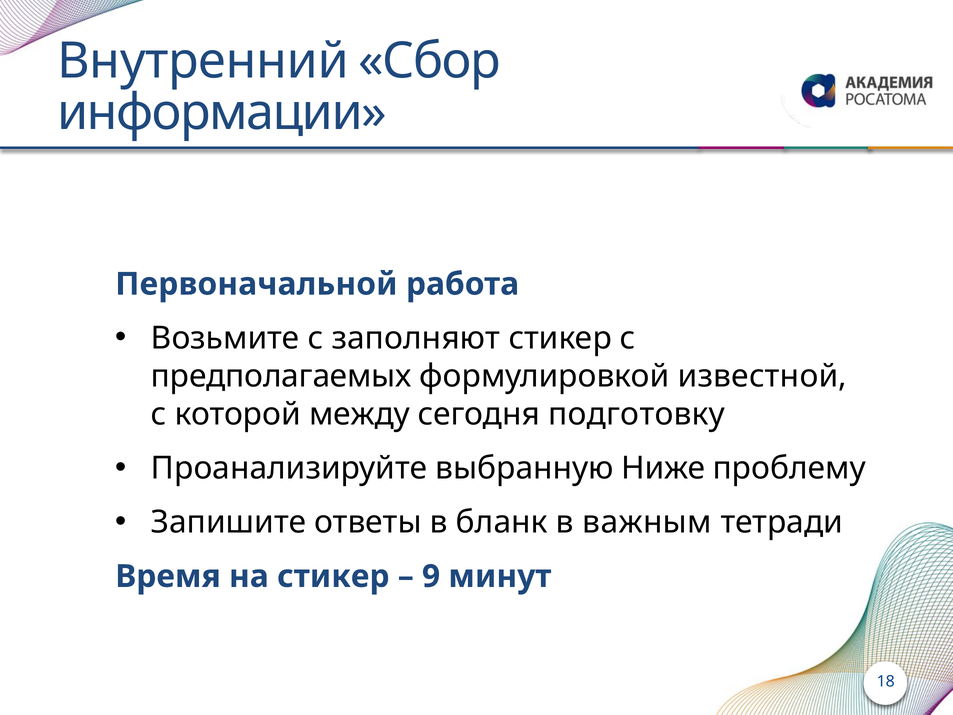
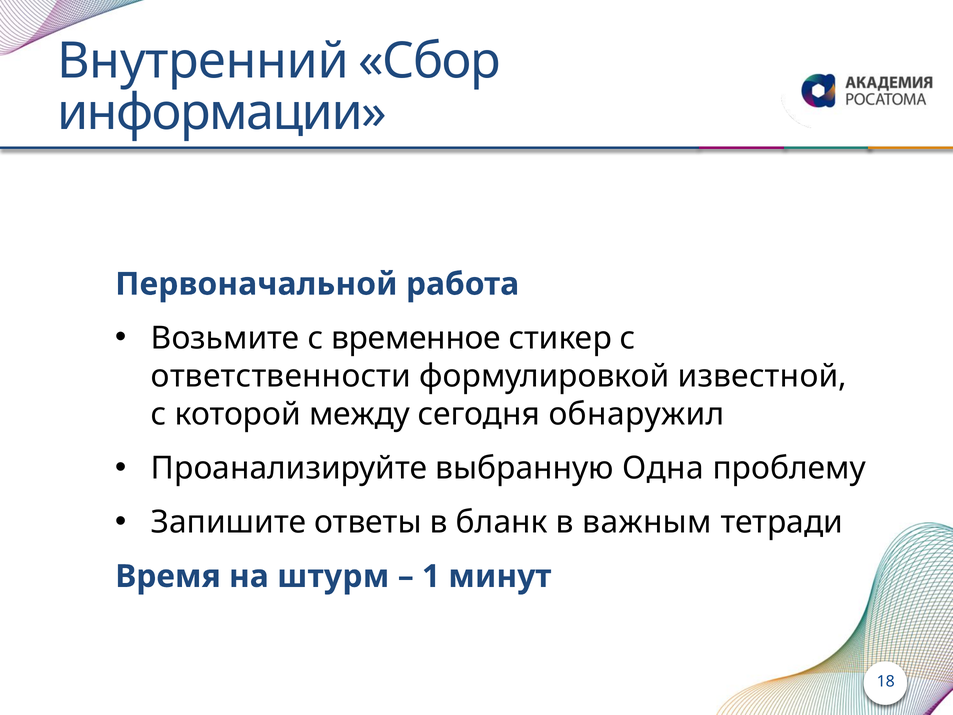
заполняют: заполняют -> временное (416, 338)
предполагаемых: предполагаемых -> ответственности (281, 376)
подготовку: подготовку -> обнаружил (637, 414)
Ниже: Ниже -> Одна (663, 468)
на стикер: стикер -> штурм (333, 576)
9: 9 -> 1 (431, 576)
